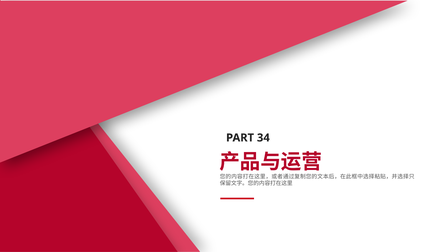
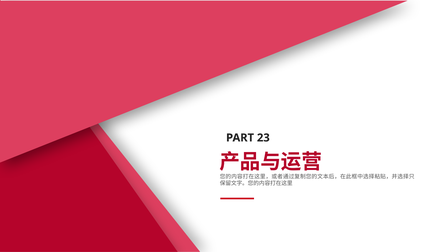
34: 34 -> 23 (263, 138)
